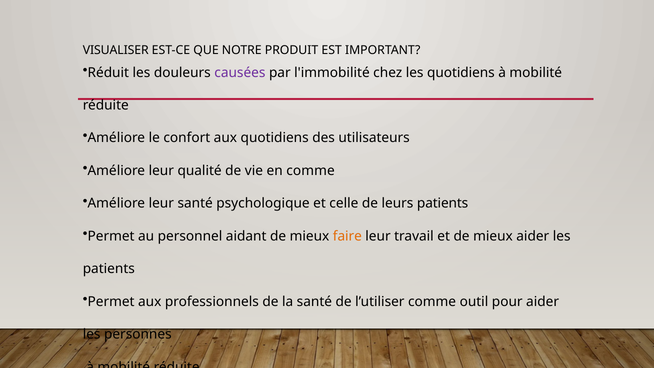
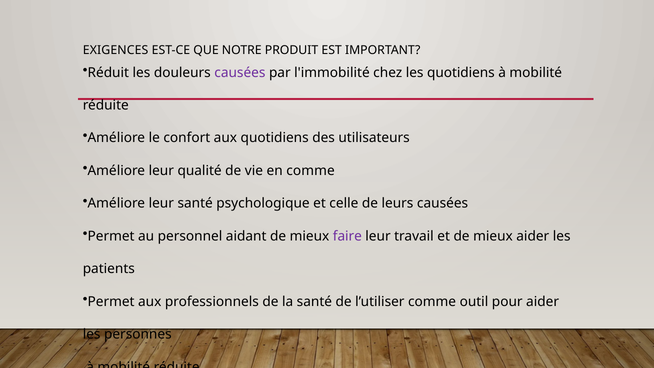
VISUALISER: VISUALISER -> EXIGENCES (116, 50)
leurs patients: patients -> causées (443, 203)
faire colour: orange -> purple (347, 236)
